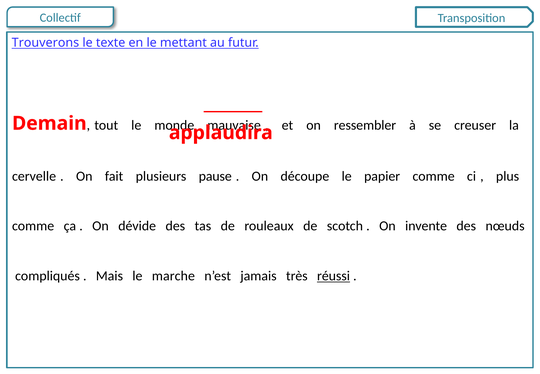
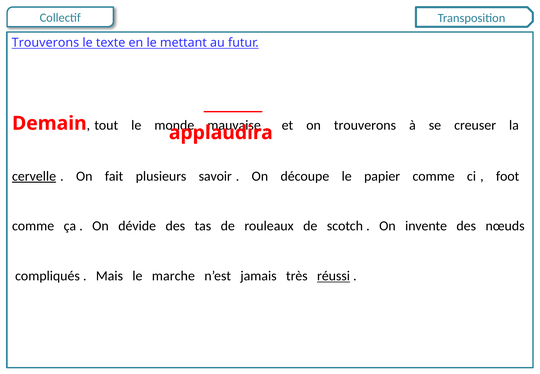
on ressembler: ressembler -> trouverons (365, 125)
cervelle underline: none -> present (34, 176)
pause: pause -> savoir (215, 176)
plus: plus -> foot (508, 176)
